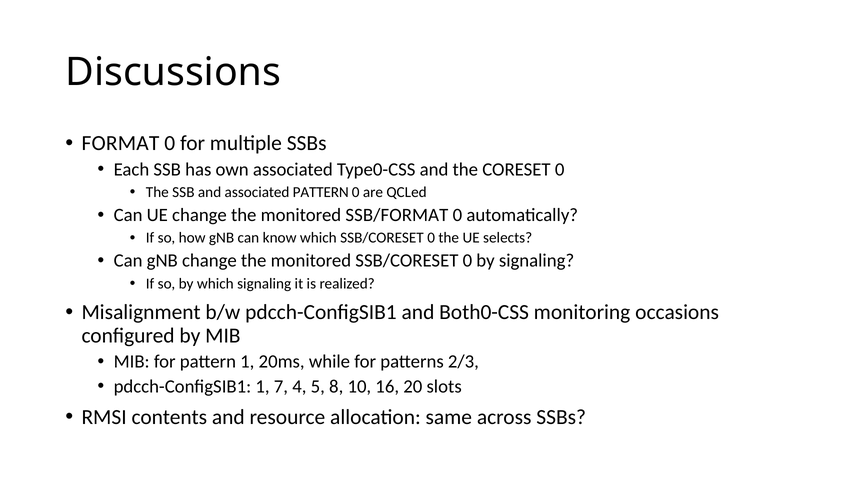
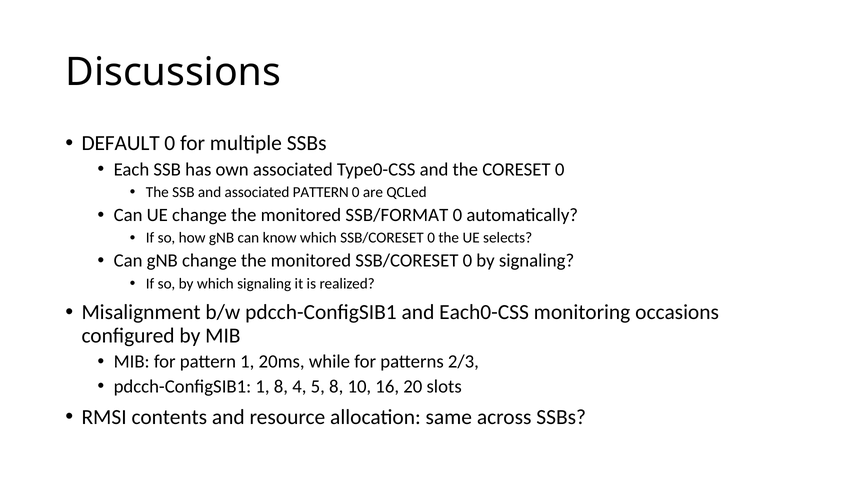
FORMAT: FORMAT -> DEFAULT (121, 143)
Both0-CSS: Both0-CSS -> Each0-CSS (484, 312)
1 7: 7 -> 8 (281, 386)
